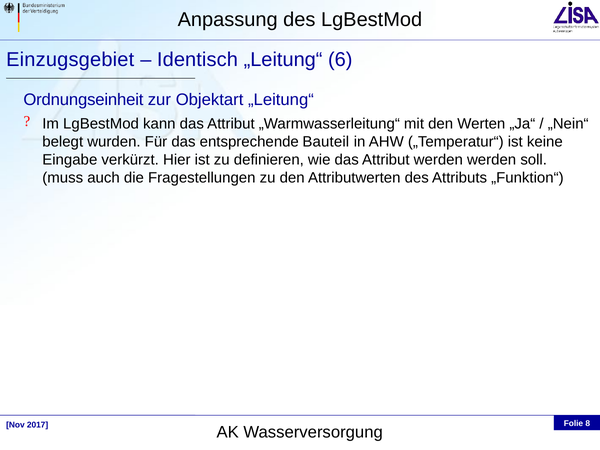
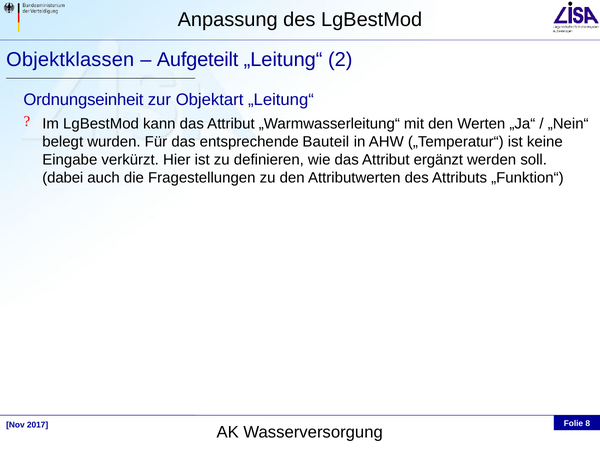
Einzugsgebiet: Einzugsgebiet -> Objektklassen (70, 60)
Identisch: Identisch -> Aufgeteilt (198, 60)
6: 6 -> 2 (340, 60)
Attribut werden: werden -> ergänzt (438, 160)
muss: muss -> dabei (63, 178)
